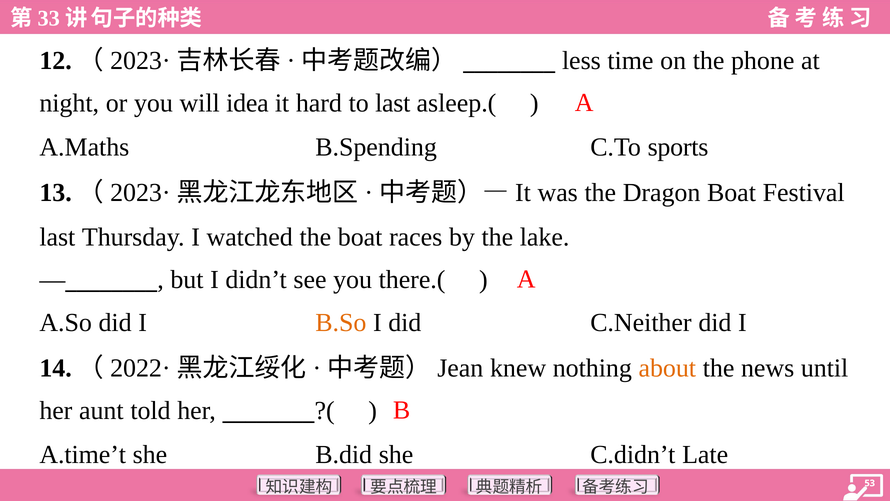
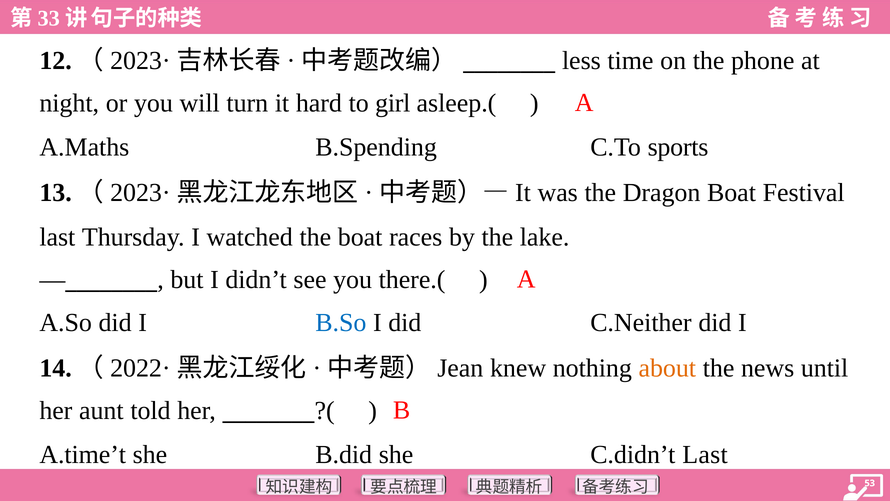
idea: idea -> turn (247, 103)
to last: last -> girl (393, 103)
B.So colour: orange -> blue (341, 322)
C.didn’t Late: Late -> Last (705, 454)
